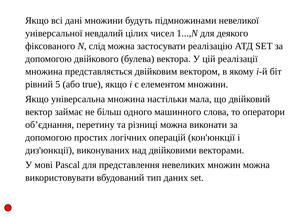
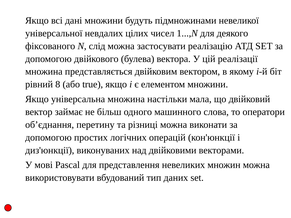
невдалий: невдалий -> невдалих (104, 33)
5: 5 -> 8 (58, 84)
